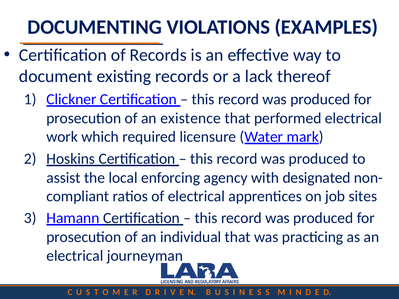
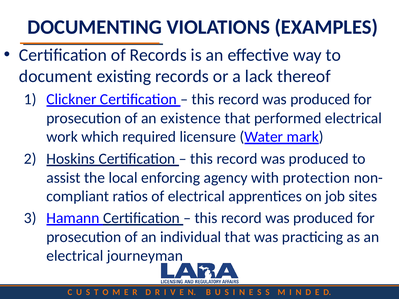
designated: designated -> protection (316, 178)
